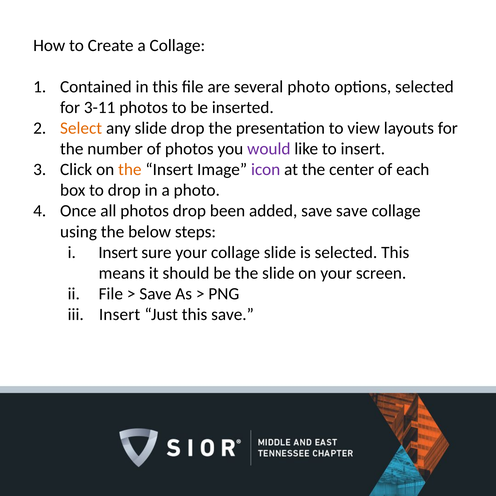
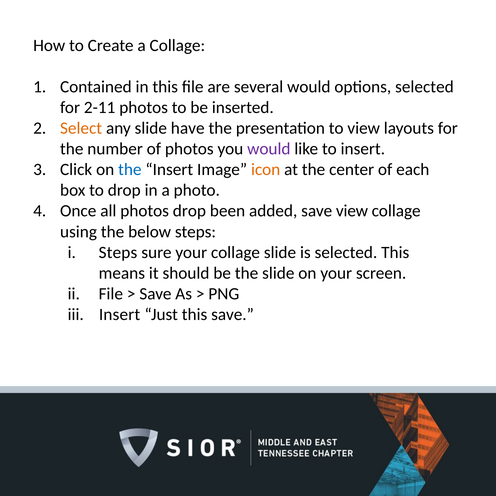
several photo: photo -> would (309, 87)
3-11: 3-11 -> 2-11 (100, 108)
slide drop: drop -> have (188, 128)
the colour: orange -> blue (130, 170)
icon colour: purple -> orange (266, 170)
save save: save -> view (352, 211)
Insert: Insert -> Steps (118, 252)
